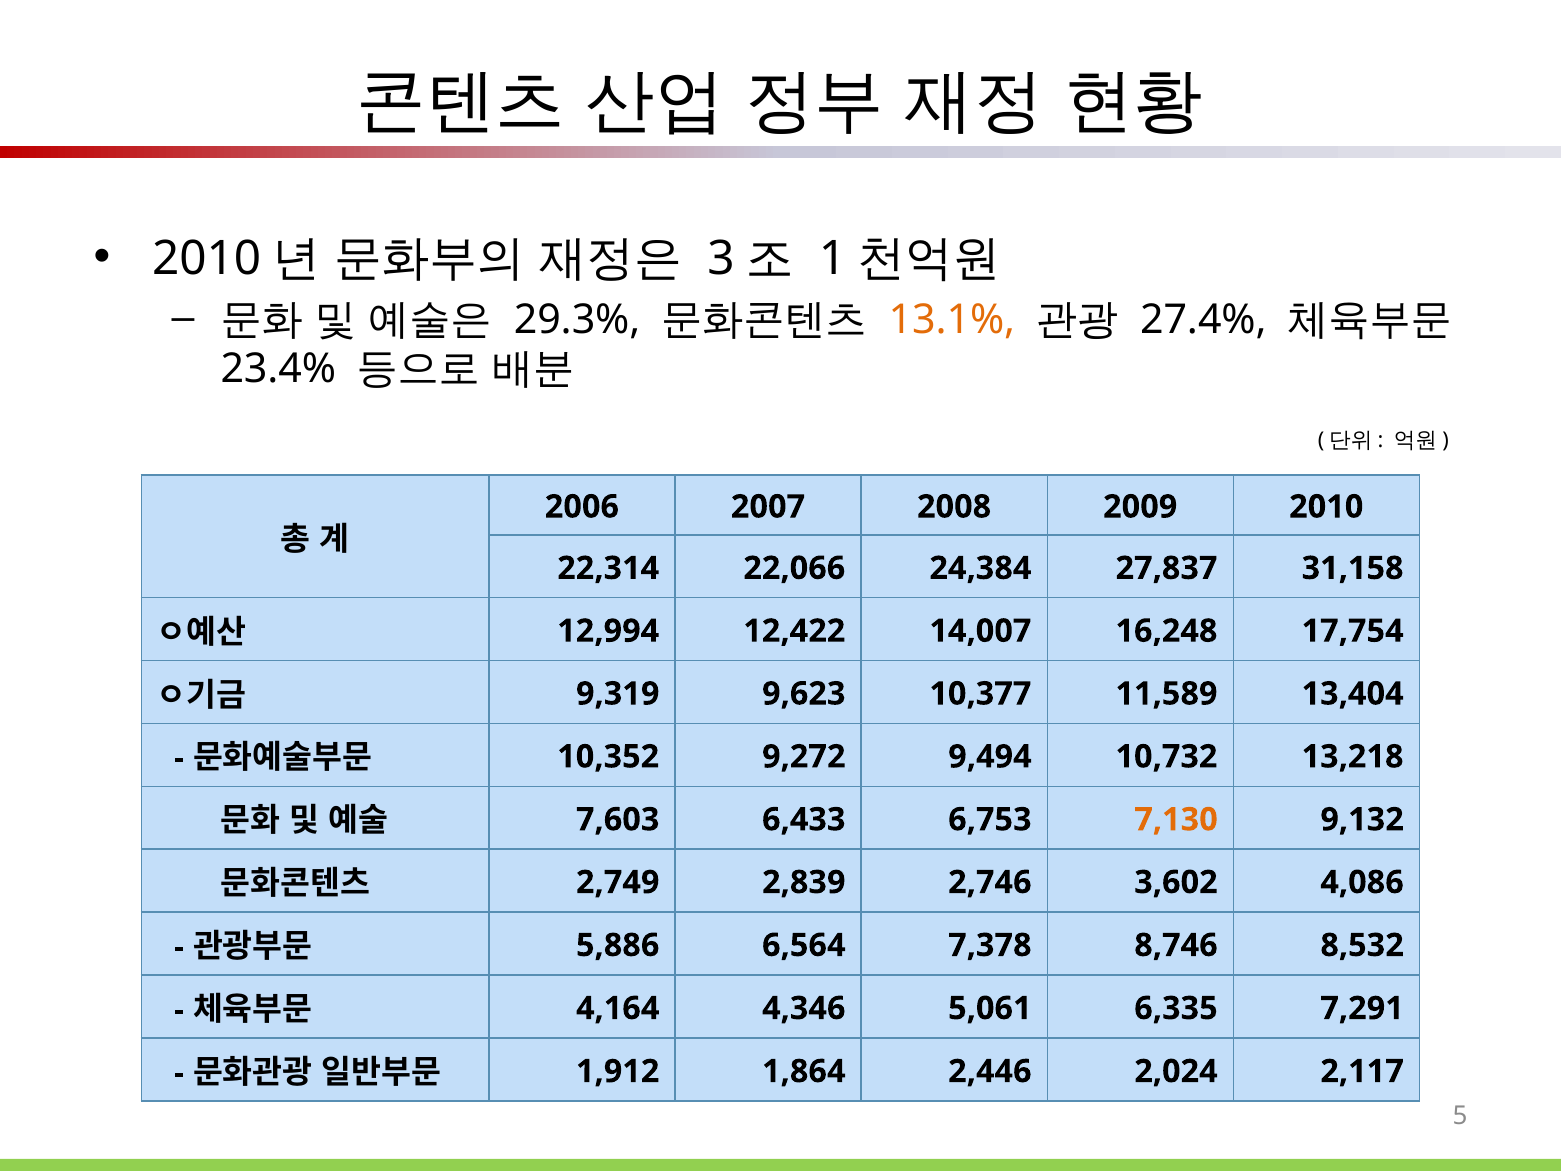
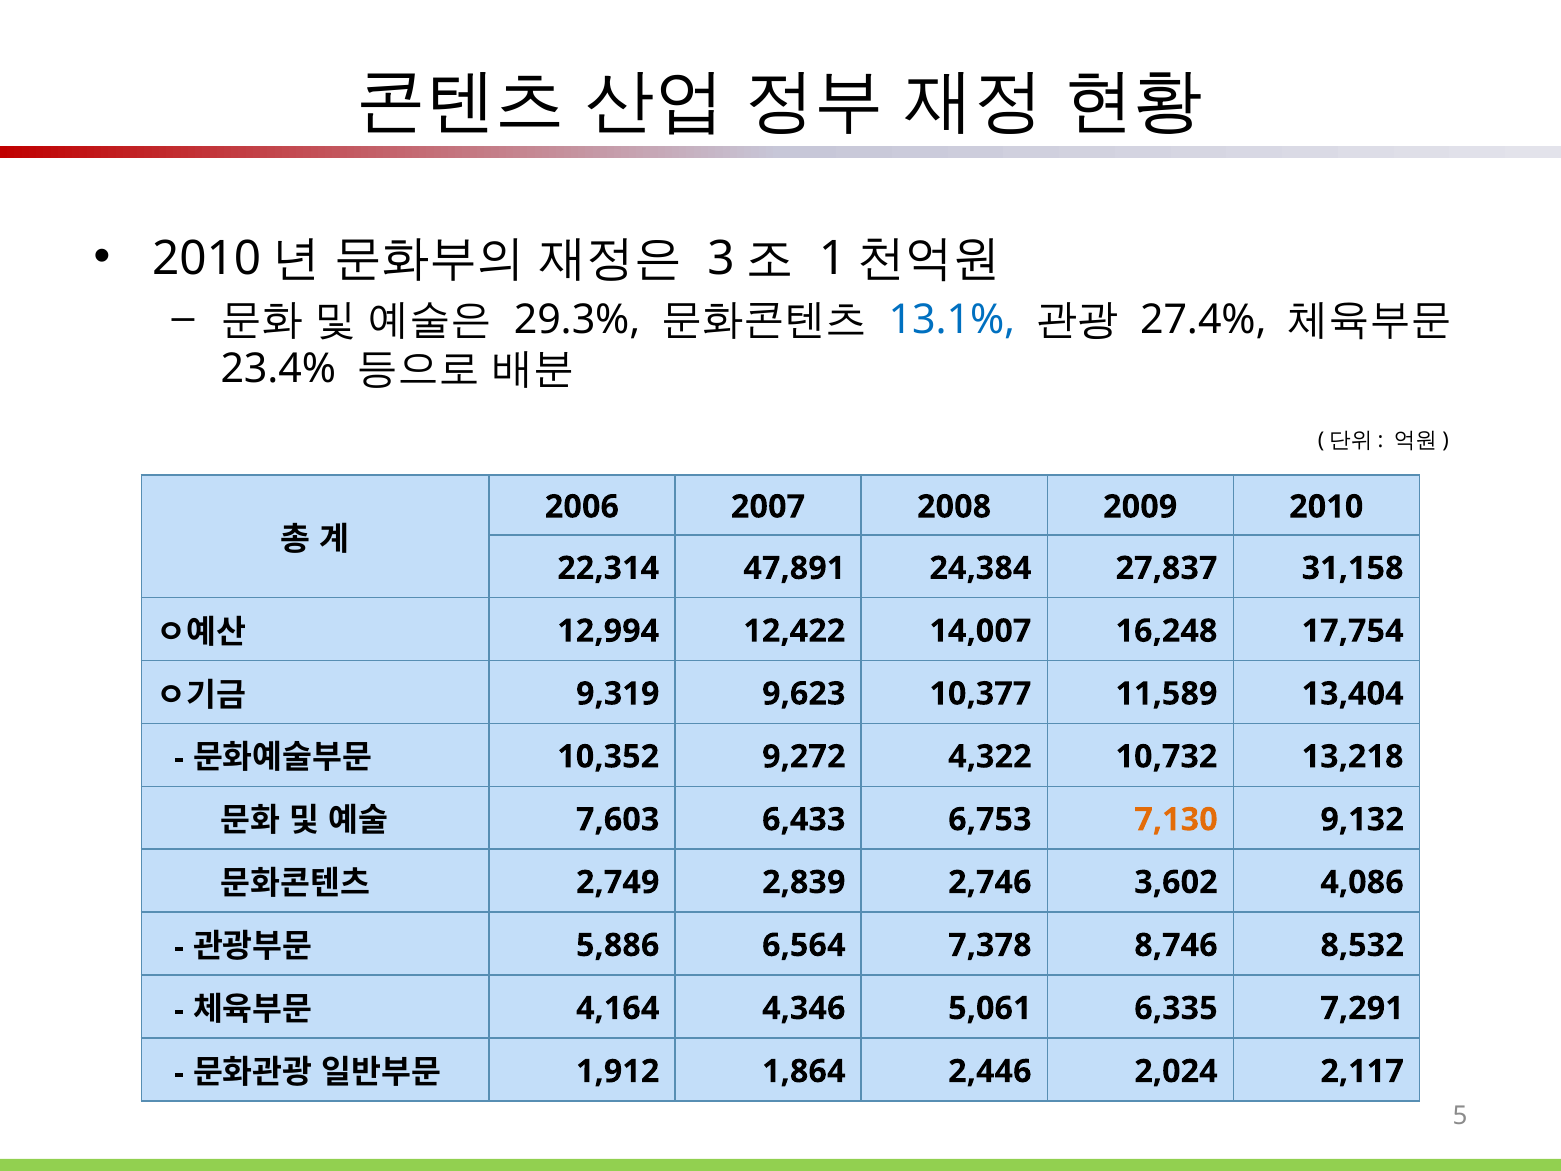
13.1% colour: orange -> blue (952, 319)
22,066: 22,066 -> 47,891 (794, 568)
9,494: 9,494 -> 4,322 (990, 757)
